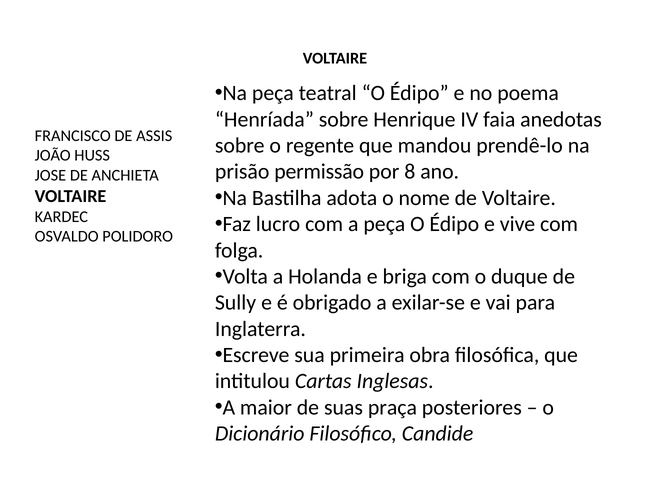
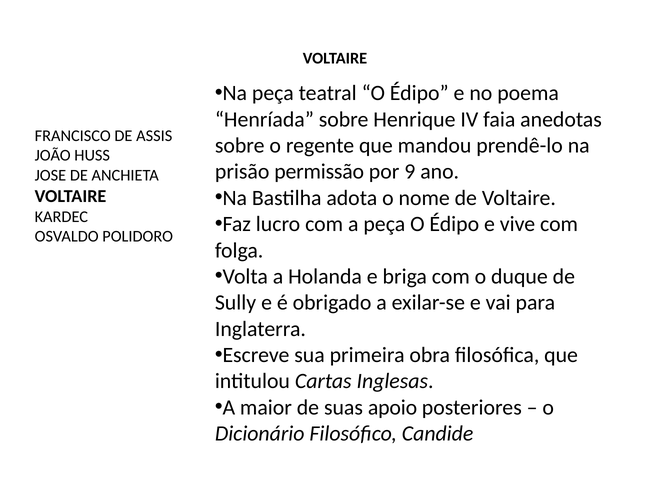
8: 8 -> 9 (410, 172)
praça: praça -> apoio (393, 407)
